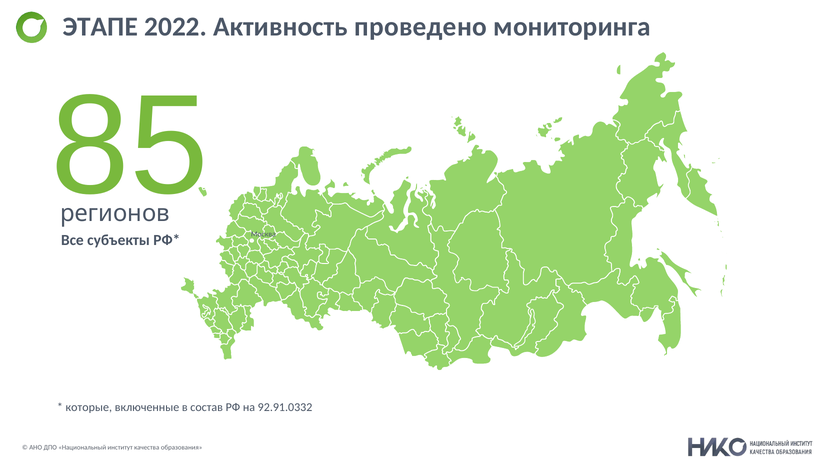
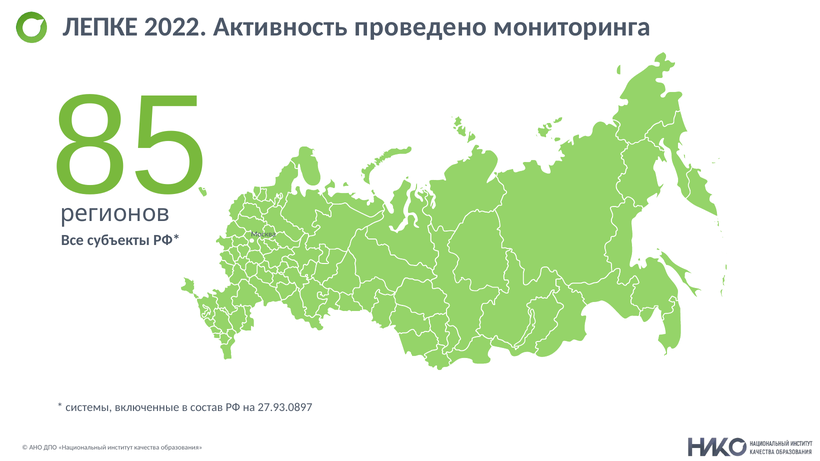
ЭТАПЕ: ЭТАПЕ -> ЛЕПКЕ (100, 27)
которые: которые -> системы (89, 408)
92.91.0332: 92.91.0332 -> 27.93.0897 (285, 408)
